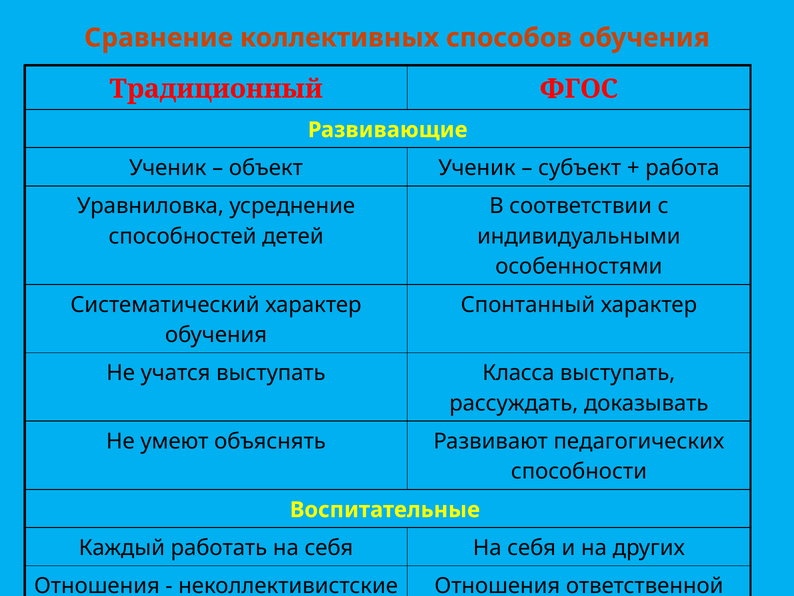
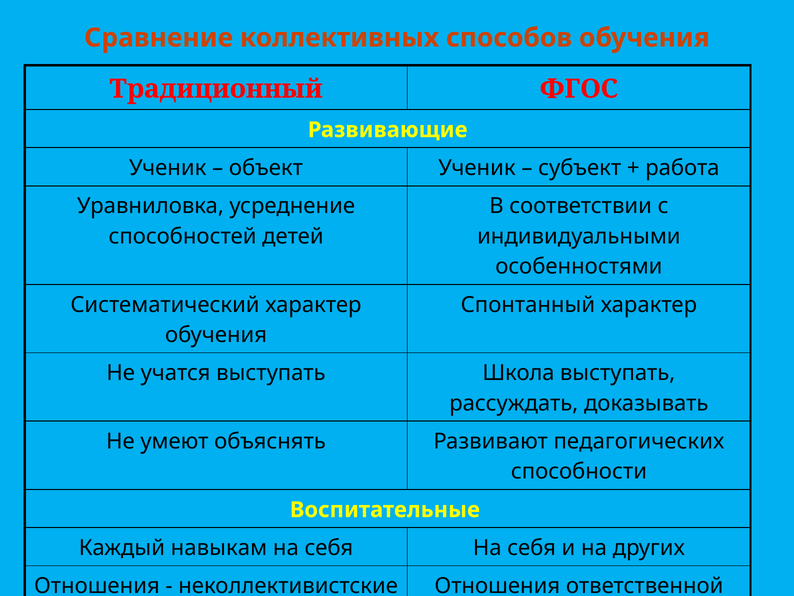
Класса: Класса -> Школа (518, 373)
работать: работать -> навыкам (219, 548)
